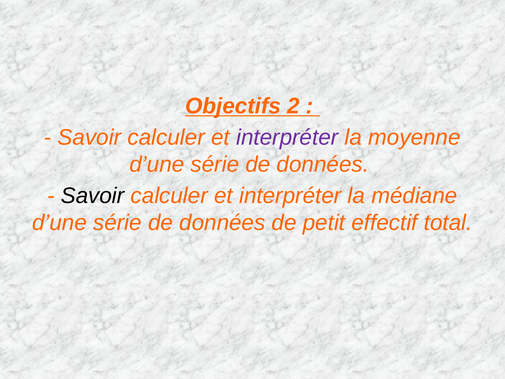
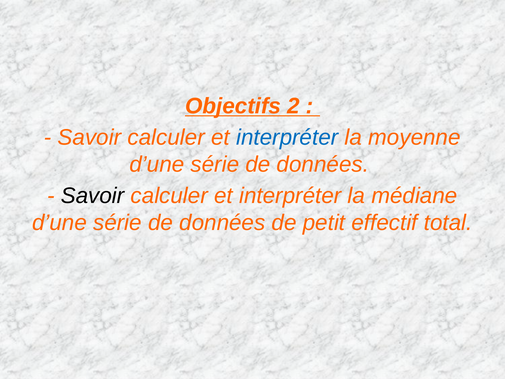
interpréter colour: purple -> blue (287, 137)
